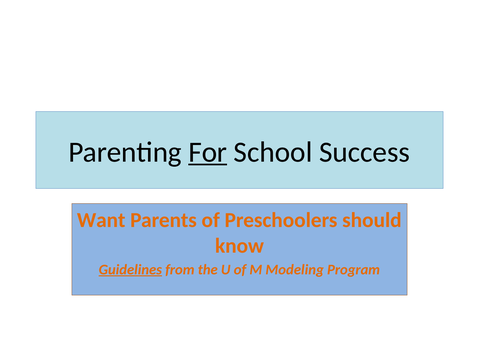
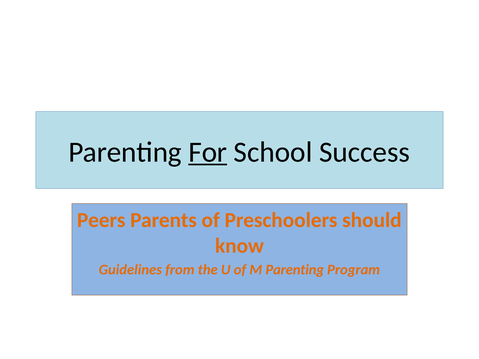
Want: Want -> Peers (101, 220)
Guidelines underline: present -> none (130, 270)
M Modeling: Modeling -> Parenting (295, 270)
